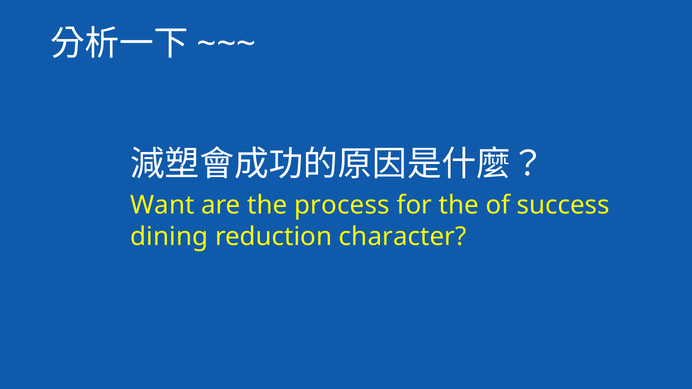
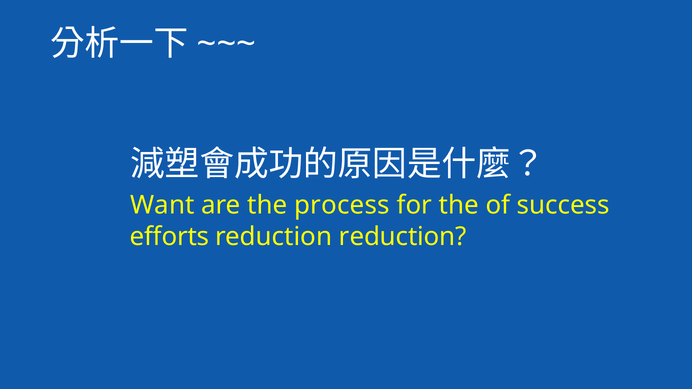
dining: dining -> efforts (169, 237)
reduction character: character -> reduction (403, 237)
